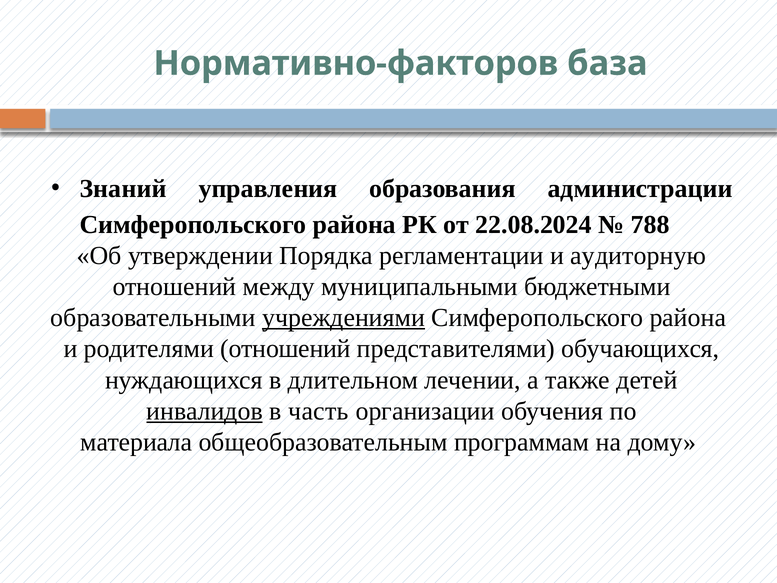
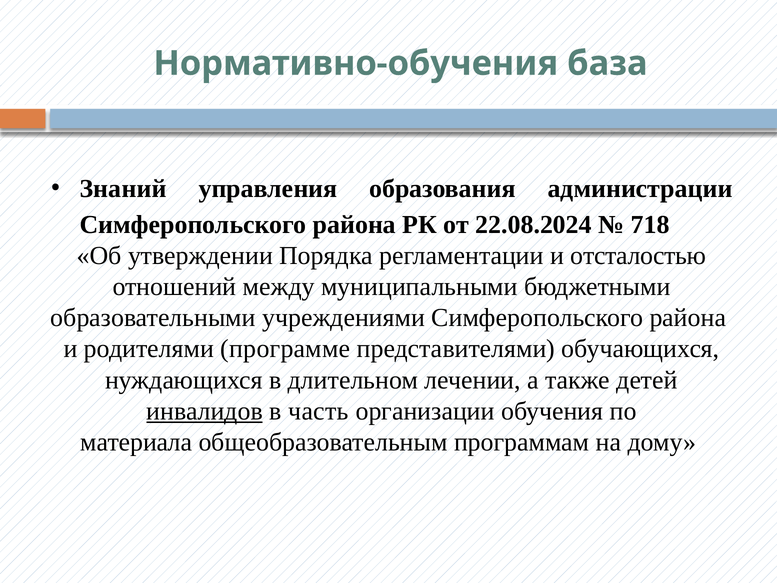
Нормативно-факторов: Нормативно-факторов -> Нормативно-обучения (356, 63)
788: 788 -> 718 (650, 224)
аудиторную: аудиторную -> отсталостью (638, 256)
учреждениями underline: present -> none (344, 318)
родителями отношений: отношений -> программе (285, 349)
